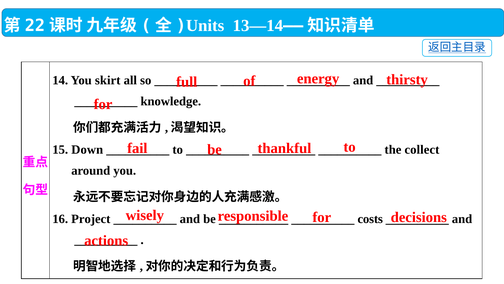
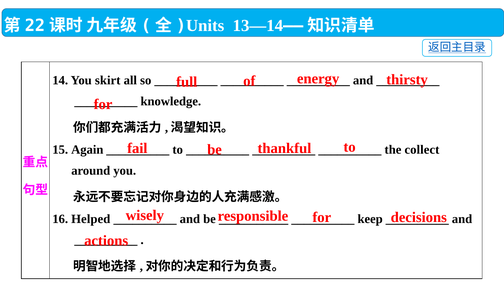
Down: Down -> Again (87, 149)
Project: Project -> Helped (91, 219)
costs: costs -> keep (370, 219)
